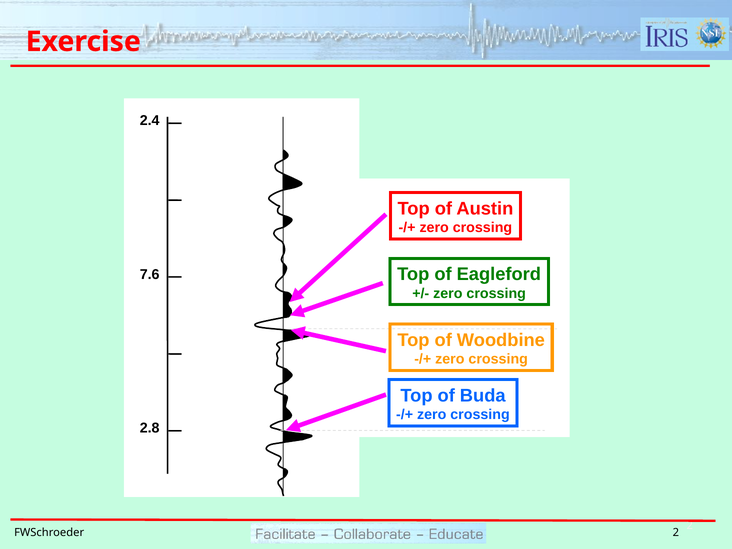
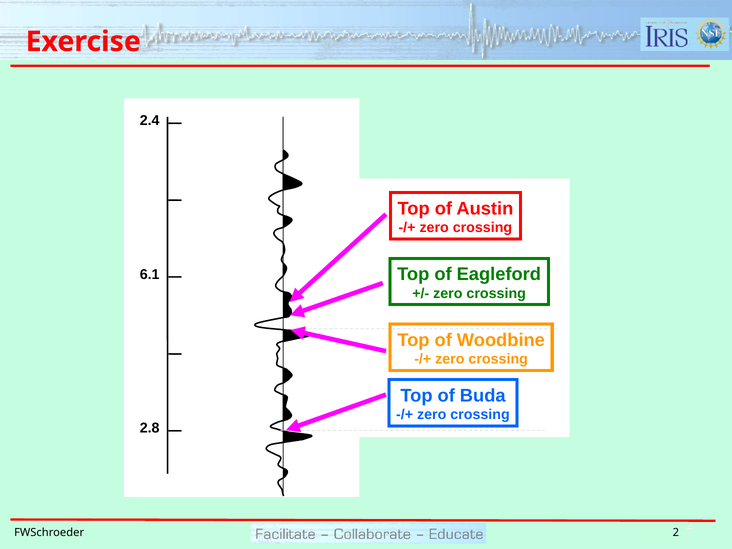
7.6: 7.6 -> 6.1 (150, 274)
